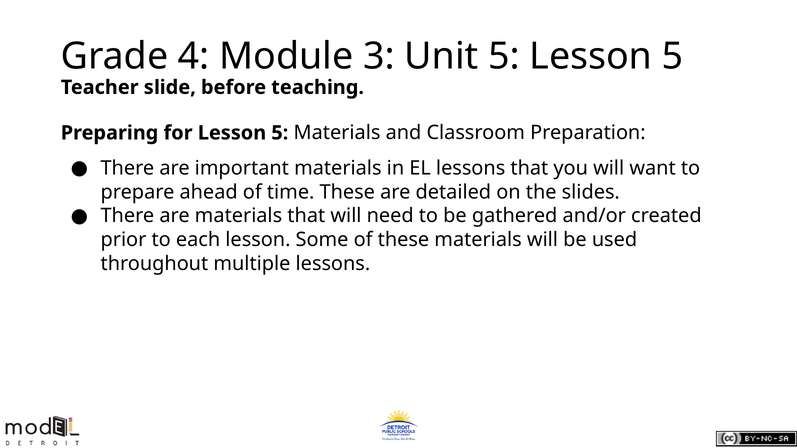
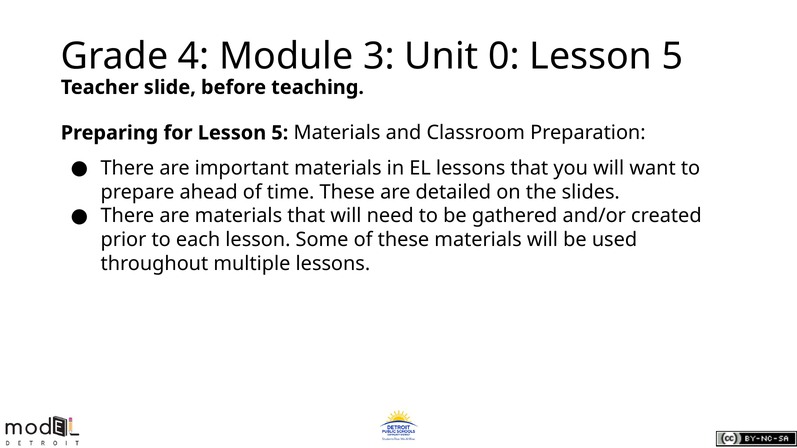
Unit 5: 5 -> 0 (504, 56)
